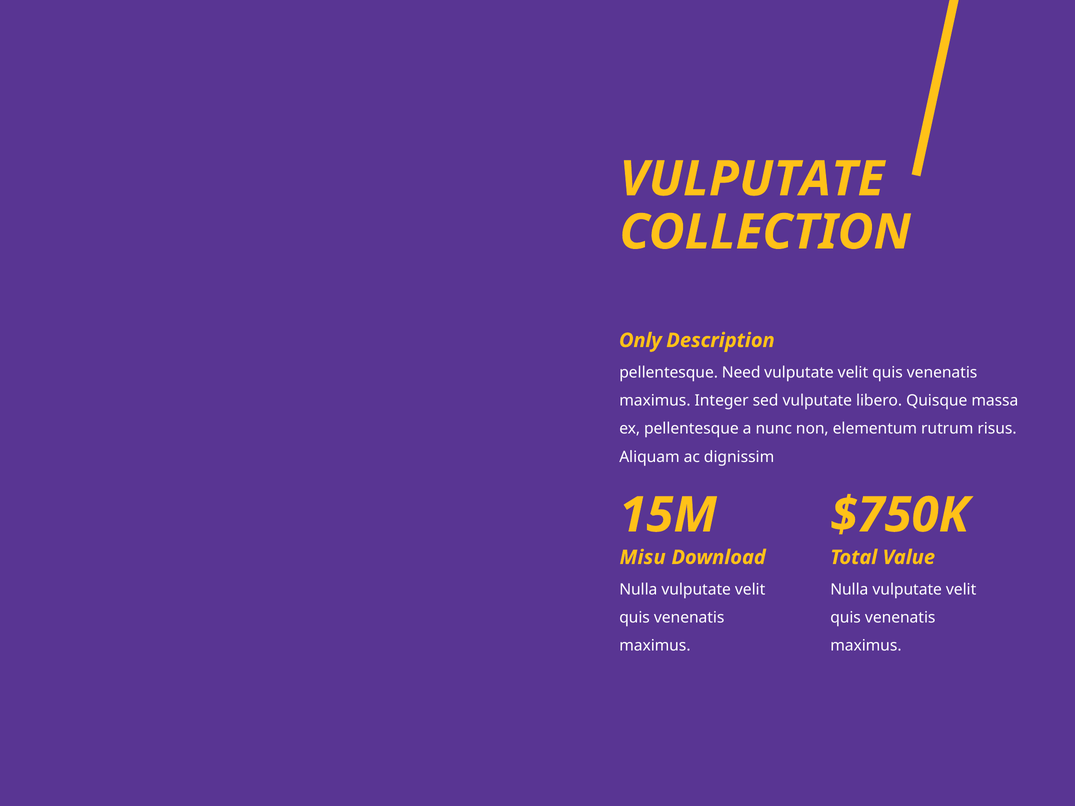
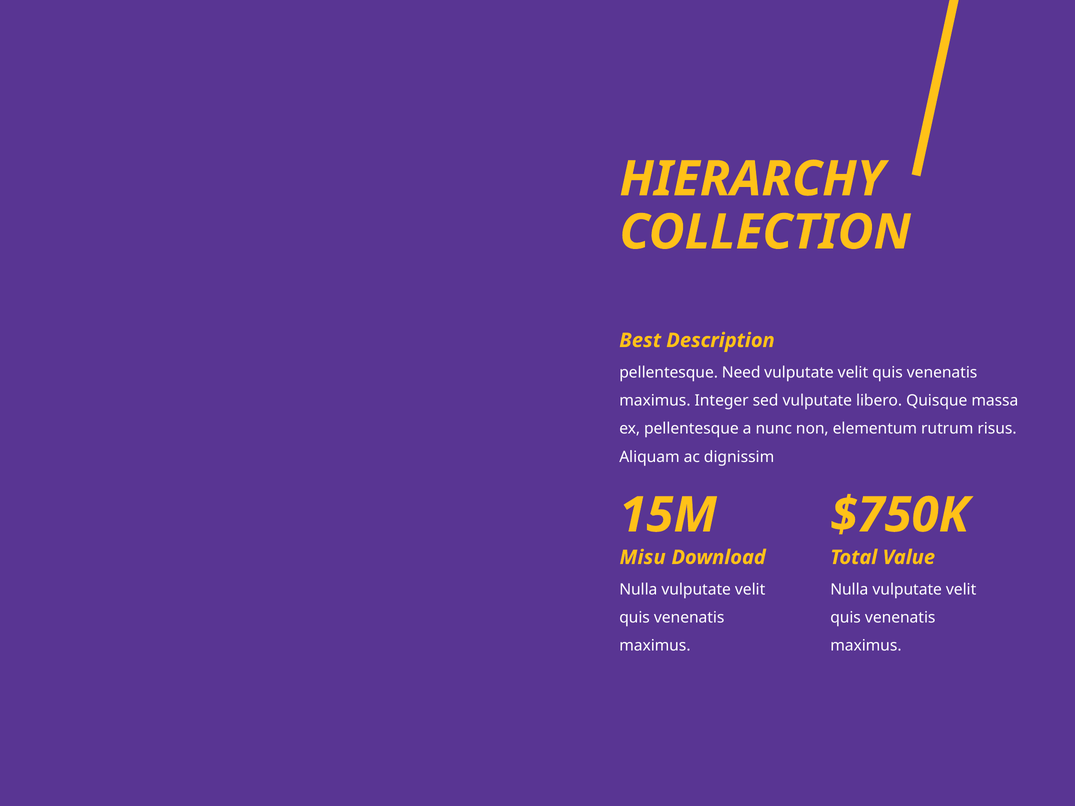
VULPUTATE: VULPUTATE -> HIERARCHY (752, 179)
Only: Only -> Best (640, 341)
